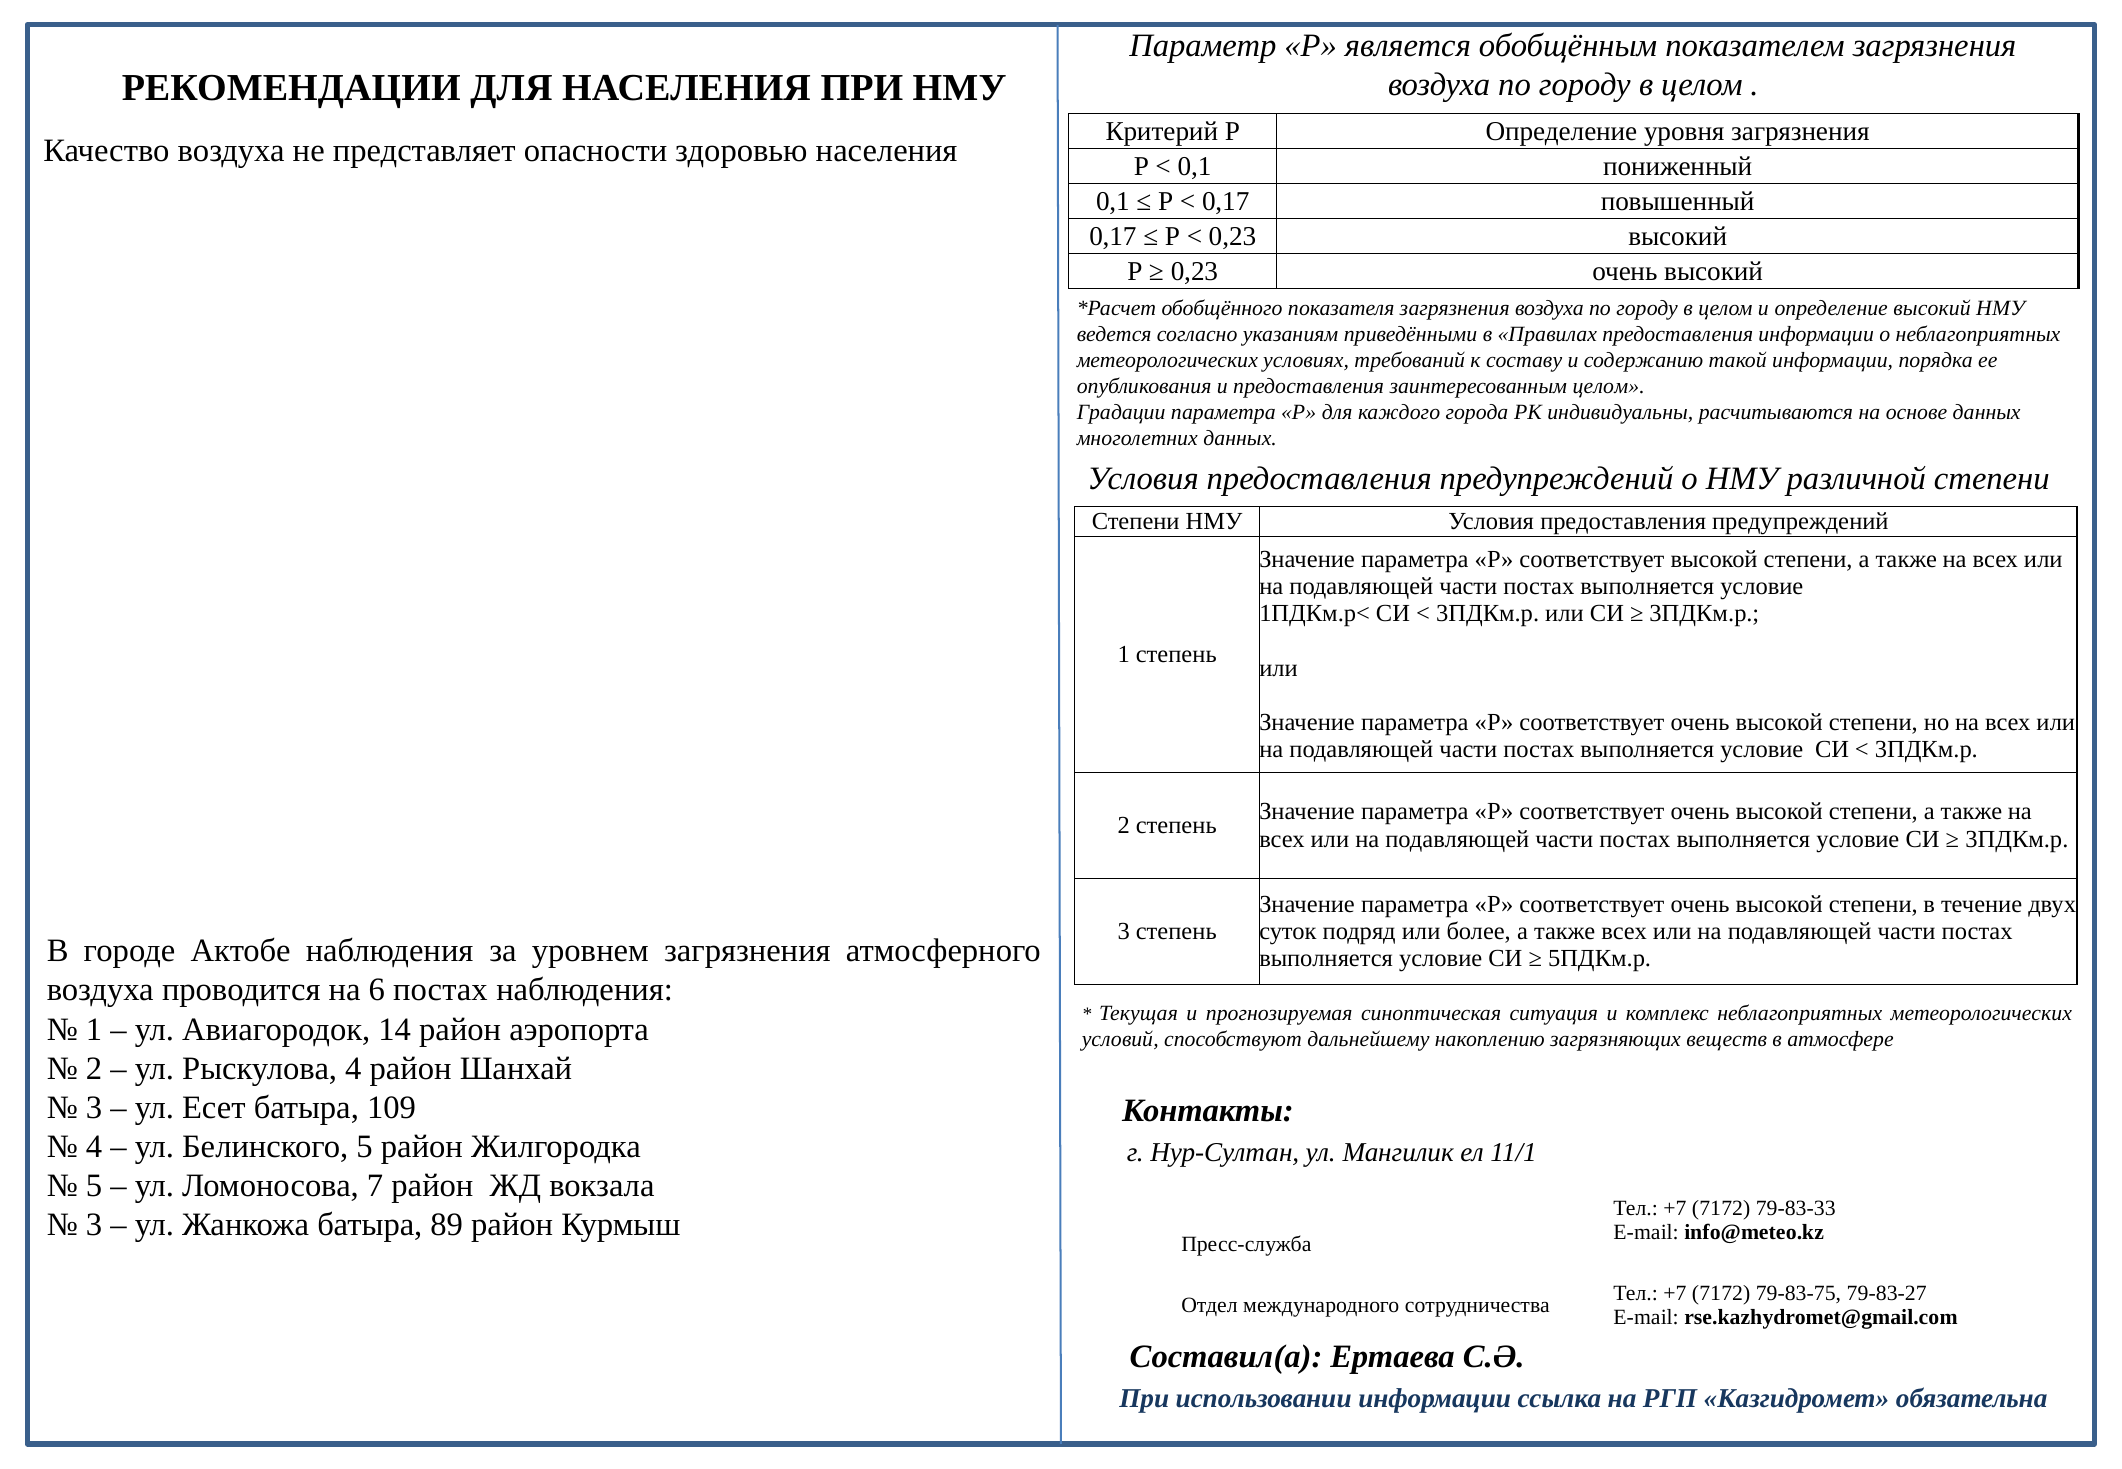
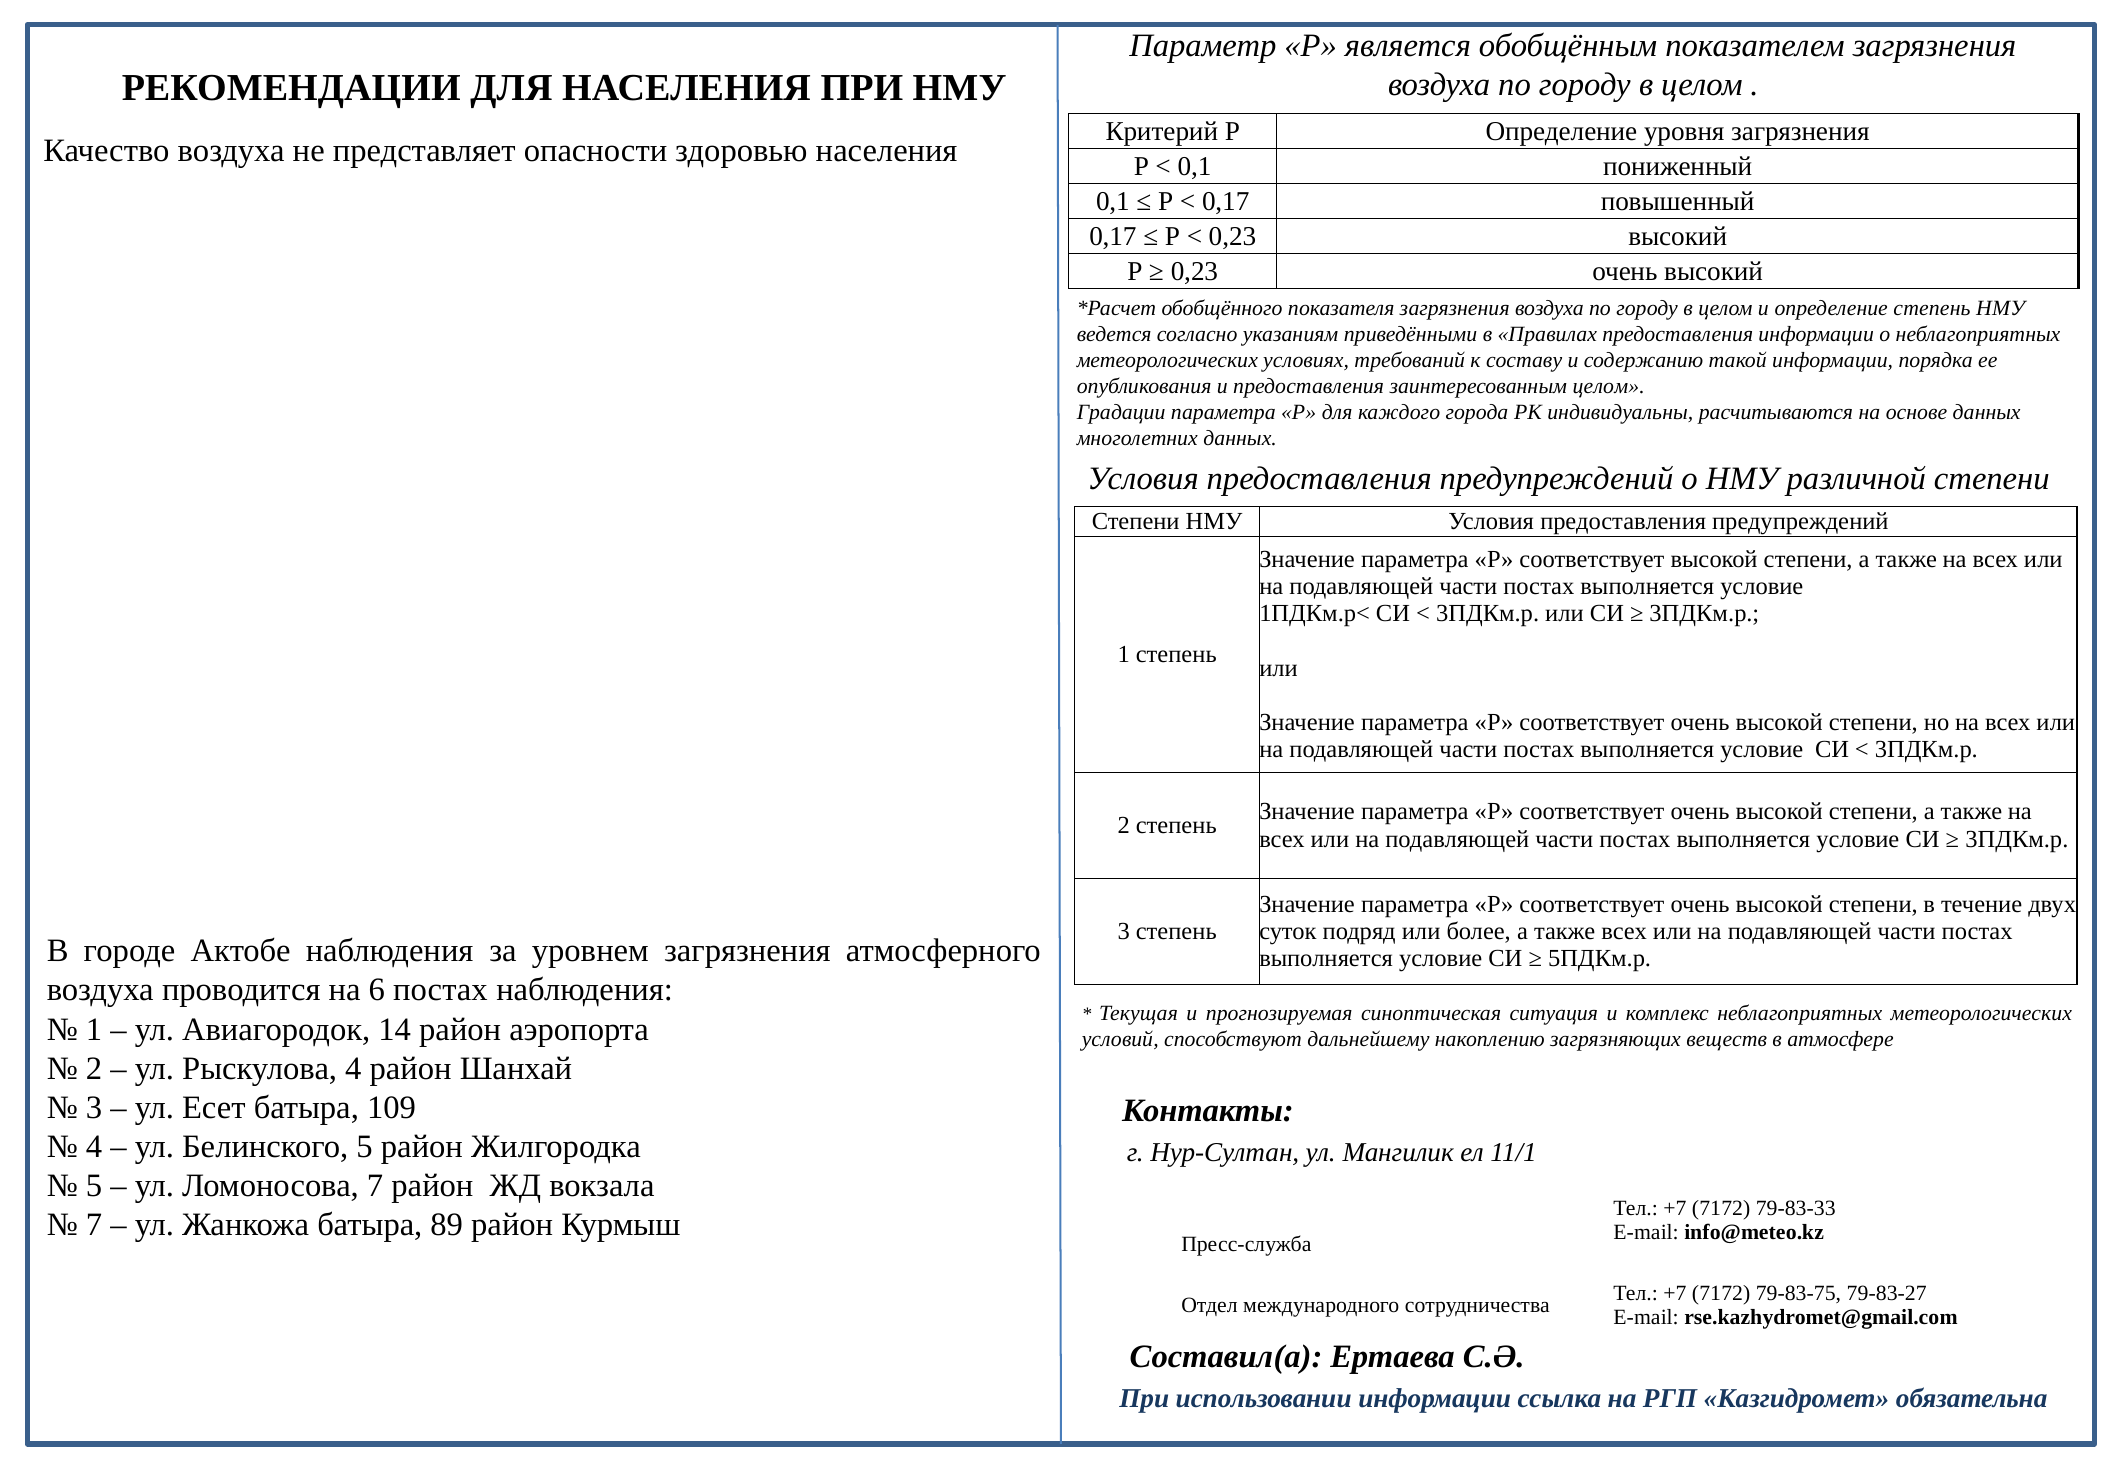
определение высокий: высокий -> степень (1932, 308)
3: 3 -> 7 (94, 1225)
